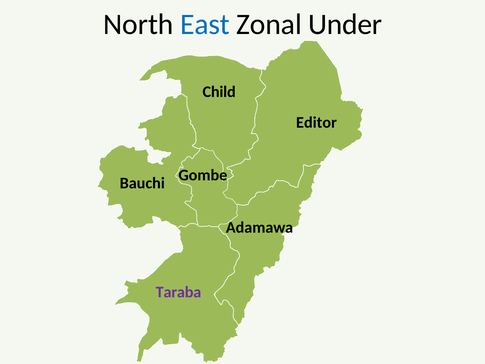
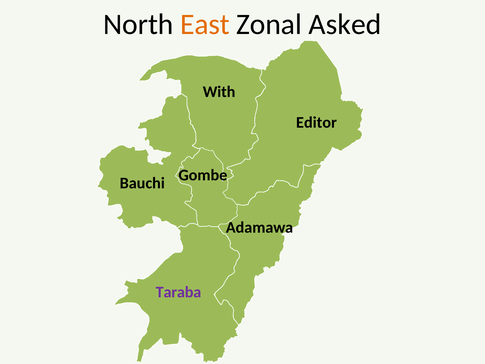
East colour: blue -> orange (205, 24)
Under: Under -> Asked (345, 24)
Child: Child -> With (219, 92)
